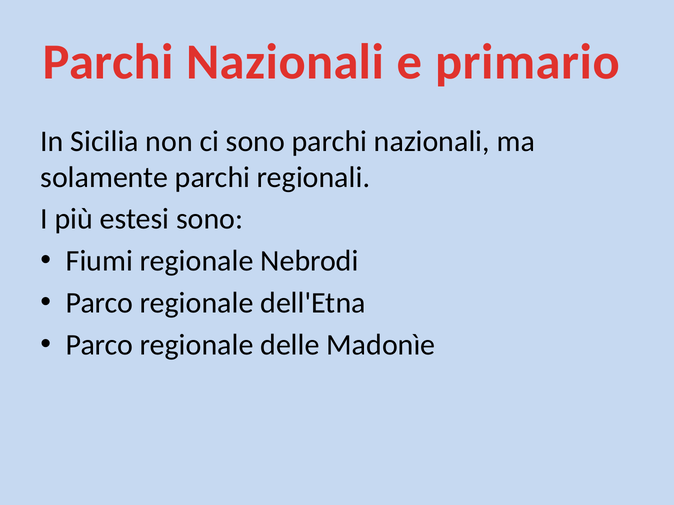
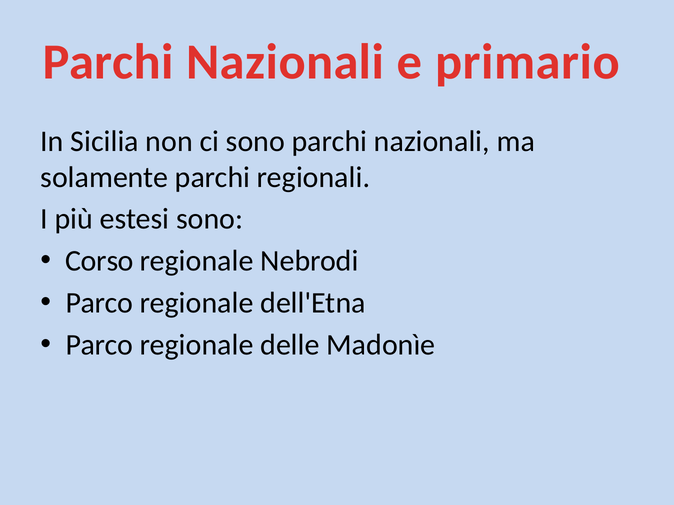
Fiumi: Fiumi -> Corso (100, 261)
